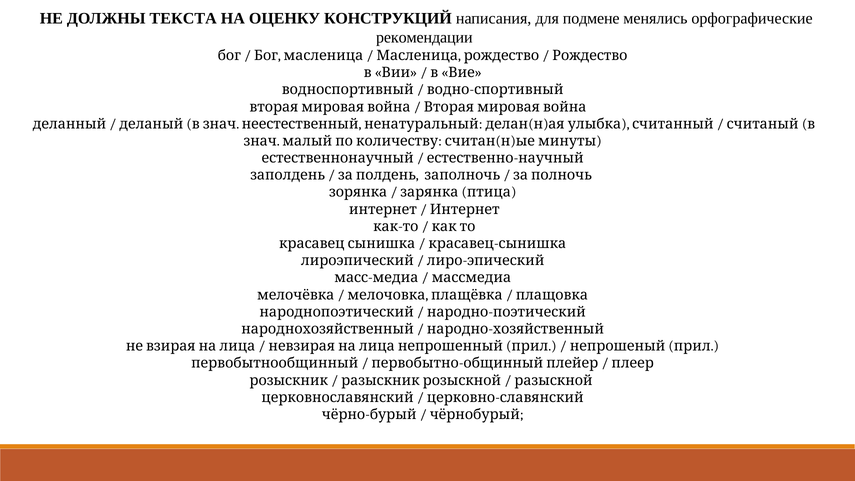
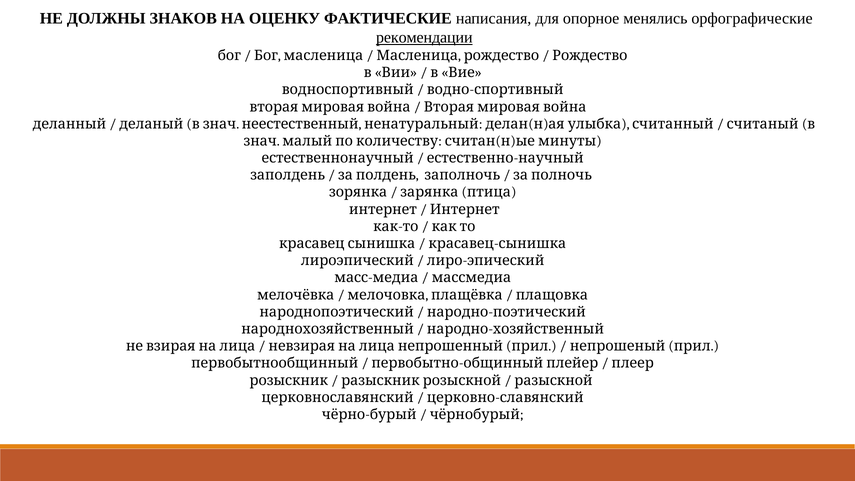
ТЕКСТА: ТЕКСТА -> ЗНАКОВ (183, 18)
КОНСТРУКЦИЙ: КОНСТРУКЦИЙ -> ФАКТИЧЕСКИЕ (388, 18)
подмене: подмене -> опорное (591, 18)
рекомендации underline: none -> present (424, 38)
